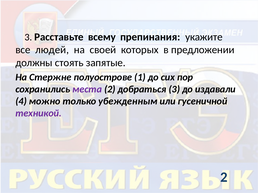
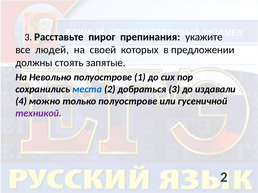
всему: всему -> пирог (102, 37)
Стержне: Стержне -> Невольно (50, 77)
места colour: purple -> blue (87, 89)
только убежденным: убежденным -> полуострове (128, 101)
